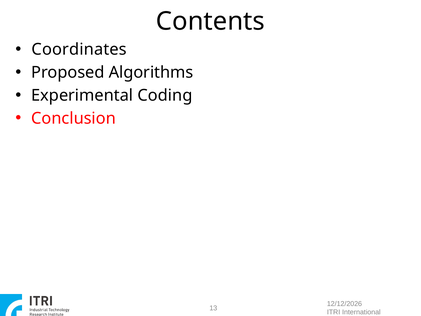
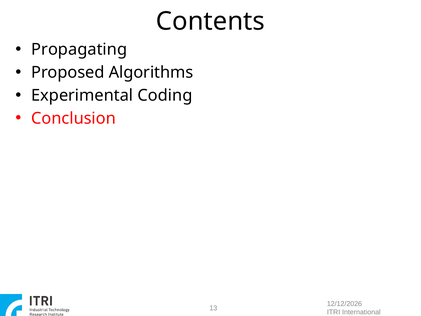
Coordinates: Coordinates -> Propagating (79, 50)
